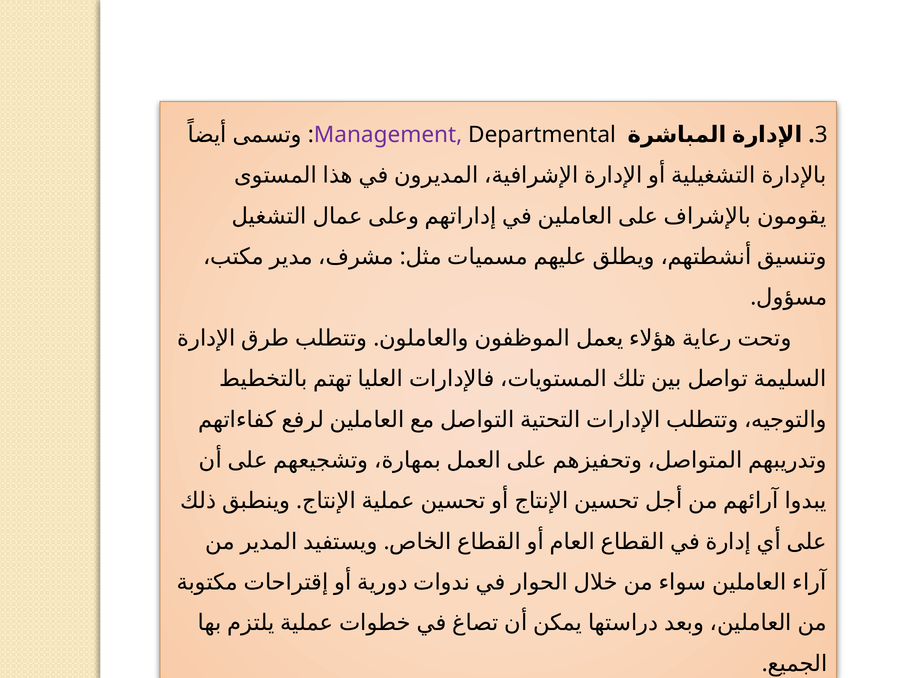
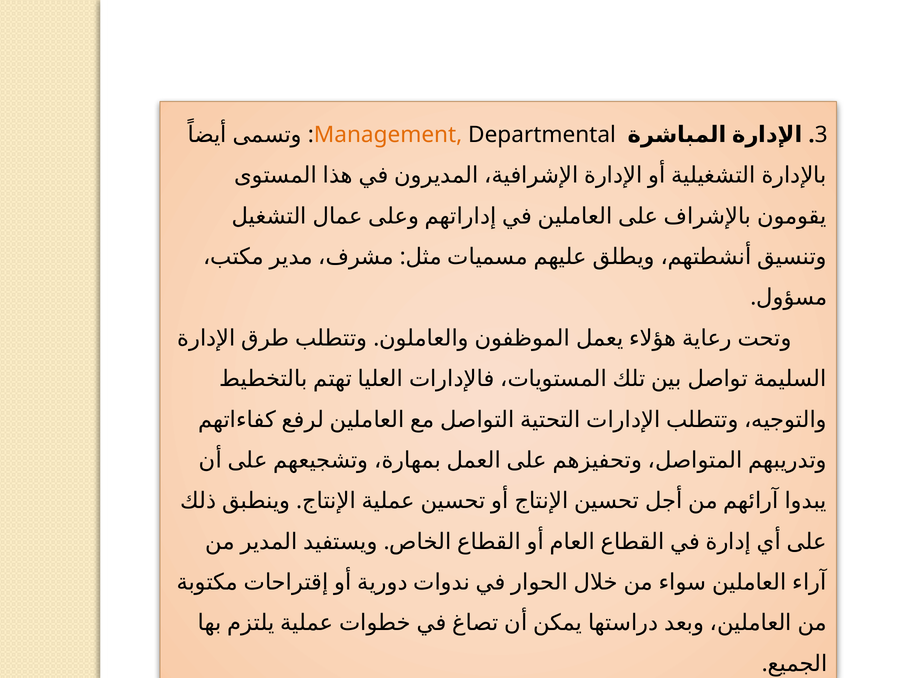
Management colour: purple -> orange (388, 135)
